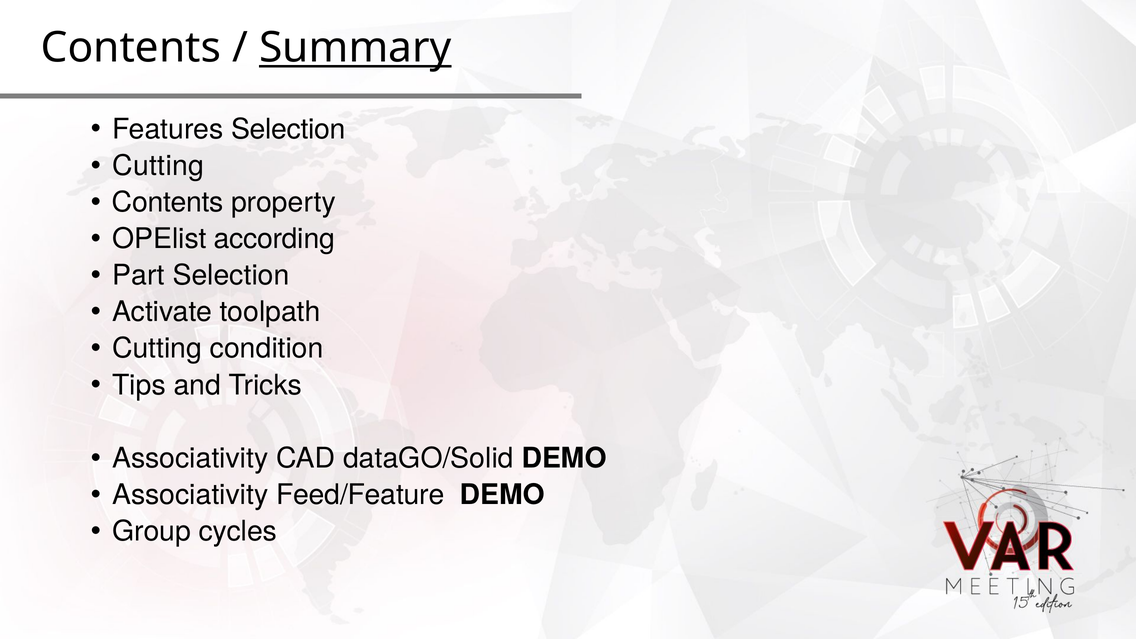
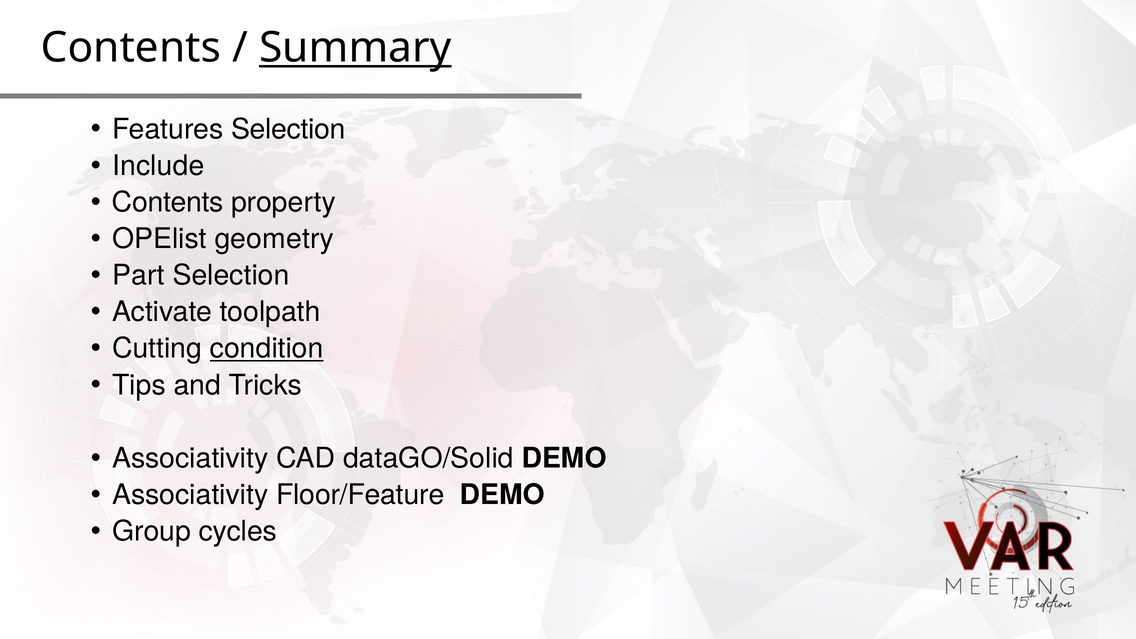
Cutting: Cutting -> Include (158, 166)
according: according -> geometry (274, 239)
condition underline: none -> present (267, 349)
Feed/Feature: Feed/Feature -> Floor/Feature (360, 495)
